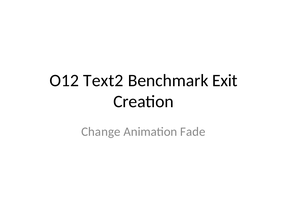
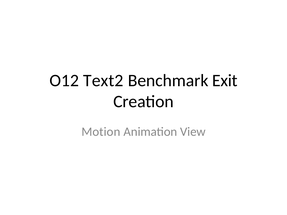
Change: Change -> Motion (101, 132)
Fade: Fade -> View (193, 132)
